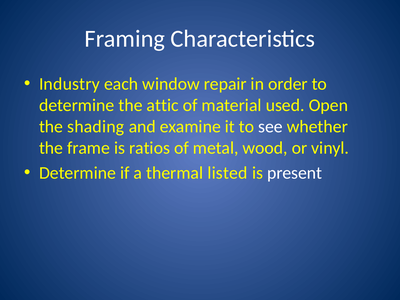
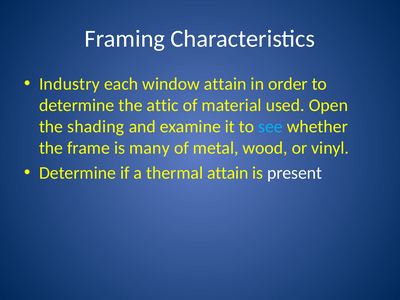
window repair: repair -> attain (225, 84)
see colour: white -> light blue (270, 127)
ratios: ratios -> many (149, 148)
thermal listed: listed -> attain (228, 173)
